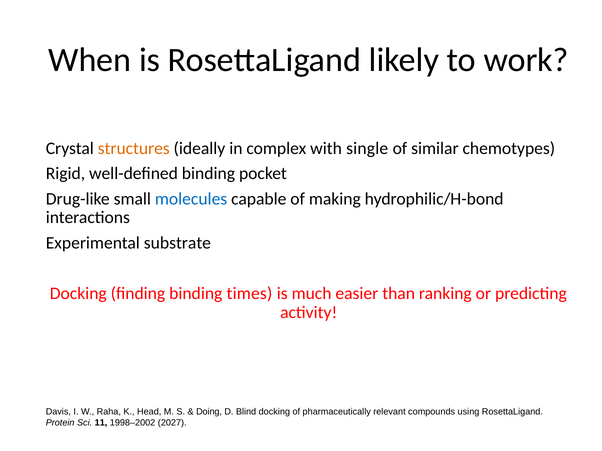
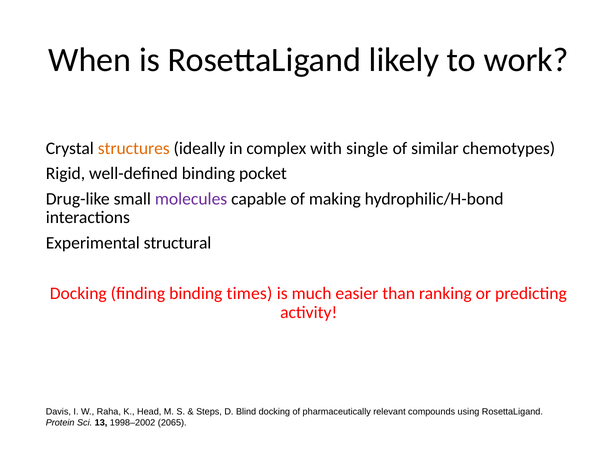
molecules colour: blue -> purple (191, 199)
substrate: substrate -> structural (177, 243)
Doing: Doing -> Steps (209, 412)
11: 11 -> 13 (101, 423)
2027: 2027 -> 2065 (172, 423)
